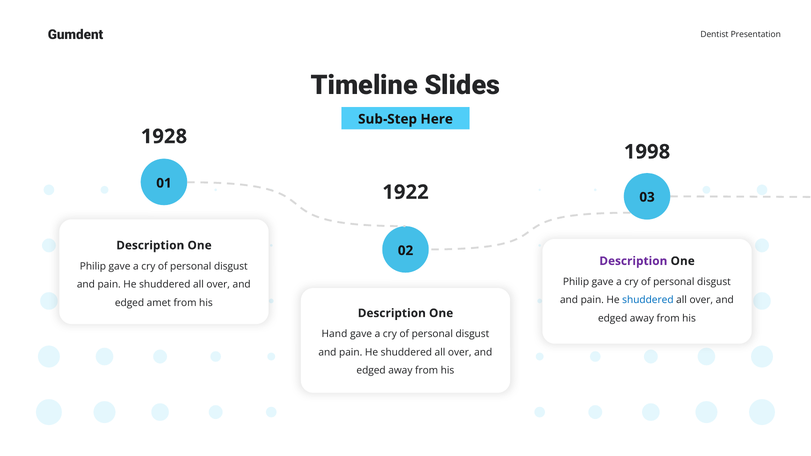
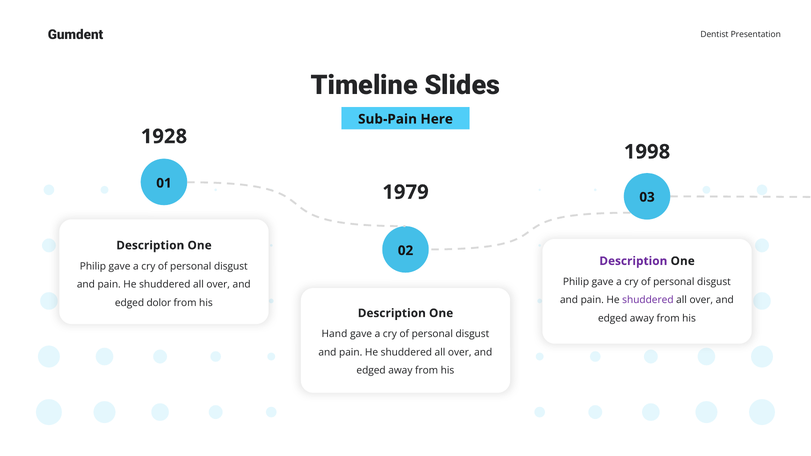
Sub-Step: Sub-Step -> Sub-Pain (388, 119)
1922: 1922 -> 1979 (406, 192)
shuddered colour: blue -> purple (648, 300)
amet: amet -> dolor (159, 303)
